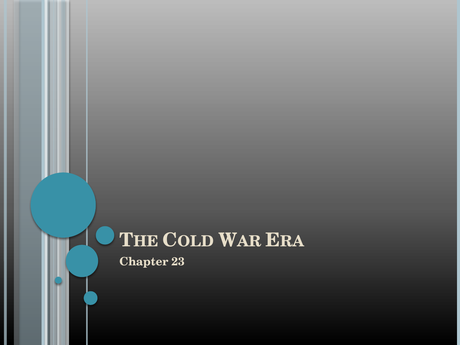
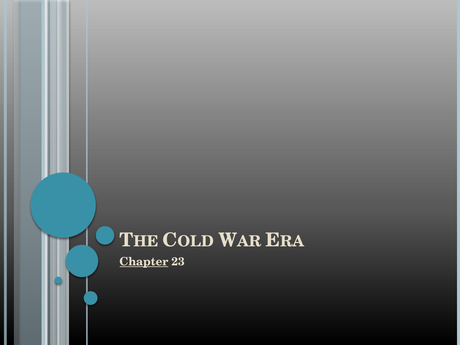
Chapter underline: none -> present (144, 262)
